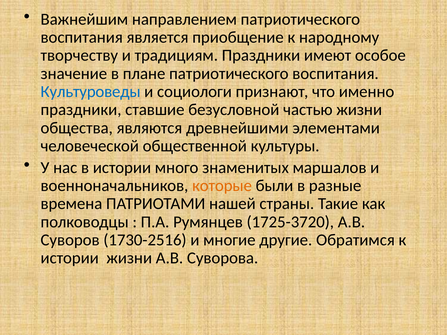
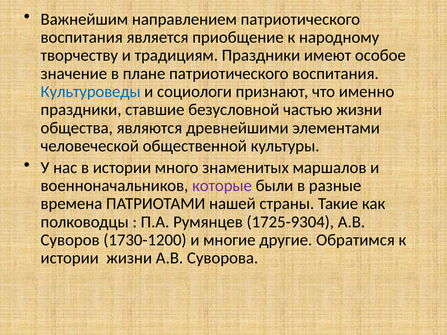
которые colour: orange -> purple (222, 186)
1725-3720: 1725-3720 -> 1725-9304 (290, 222)
1730-2516: 1730-2516 -> 1730-1200 (145, 240)
